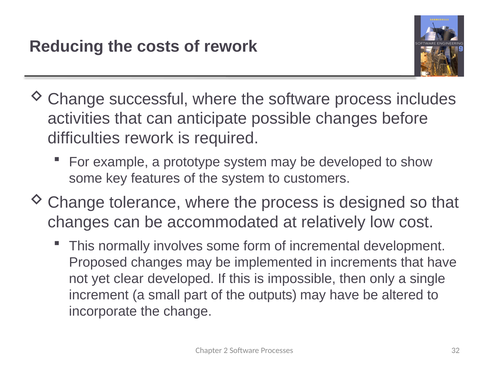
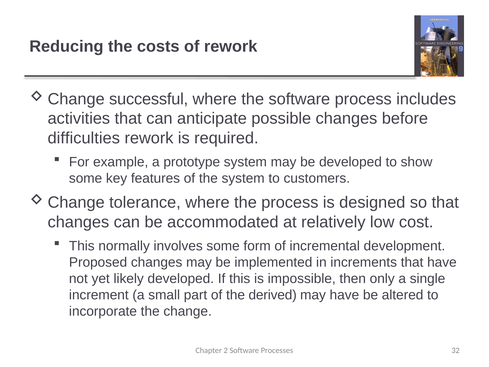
clear: clear -> likely (129, 278)
outputs: outputs -> derived (273, 295)
